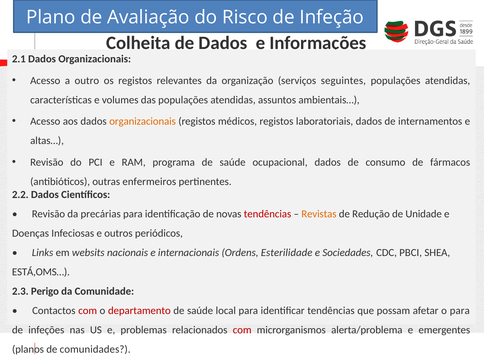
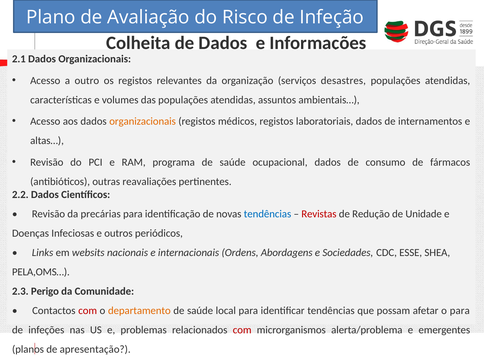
seguintes: seguintes -> desastres (343, 81)
enfermeiros: enfermeiros -> reavaliações (149, 182)
tendências colour: red -> blue (268, 214)
Revistas colour: orange -> red (319, 214)
Esterilidade: Esterilidade -> Abordagens (287, 252)
PBCI: PBCI -> ESSE (411, 252)
ESTÁ,OMS…: ESTÁ,OMS… -> PELA,OMS… (41, 272)
departamento colour: red -> orange (139, 311)
comunidades: comunidades -> apresentação (95, 349)
